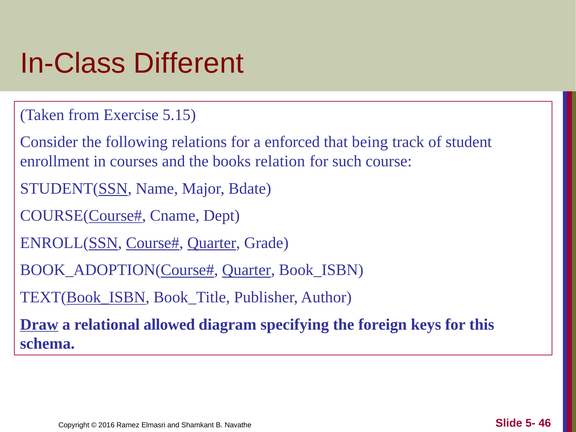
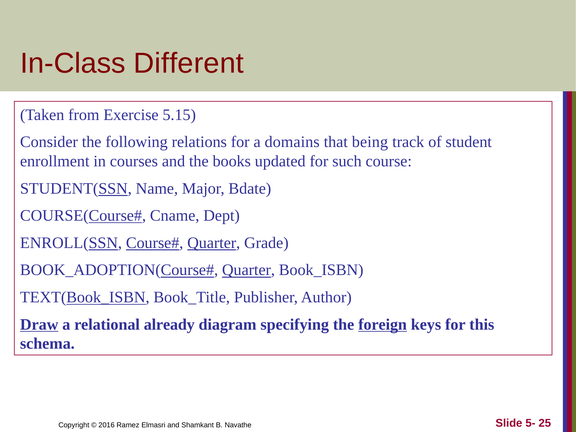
enforced: enforced -> domains (292, 142)
relation: relation -> updated (280, 161)
allowed: allowed -> already (169, 324)
foreign underline: none -> present (383, 324)
46: 46 -> 25 (545, 423)
